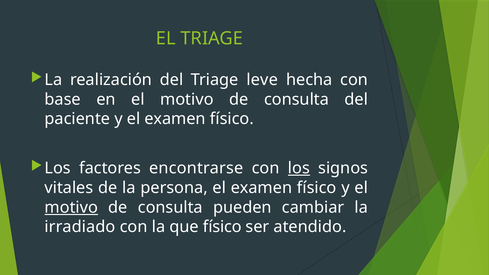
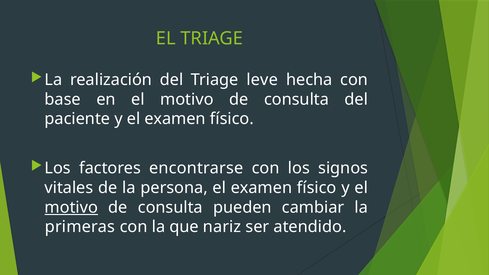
los underline: present -> none (299, 168)
irradiado: irradiado -> primeras (80, 227)
que físico: físico -> nariz (222, 227)
